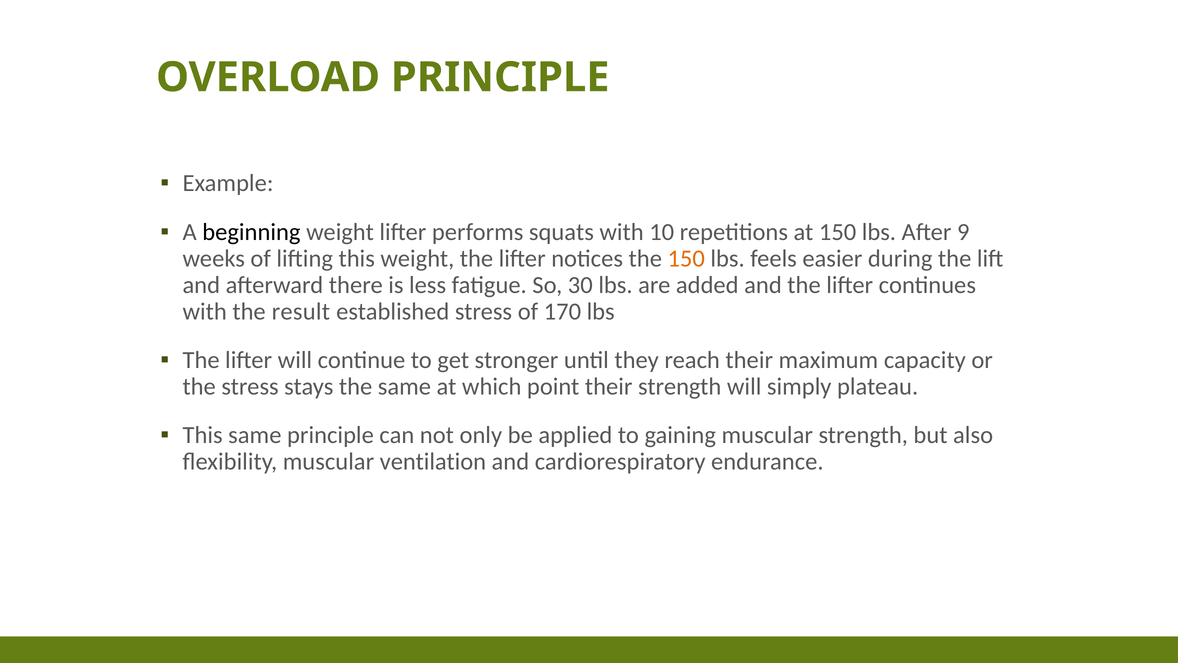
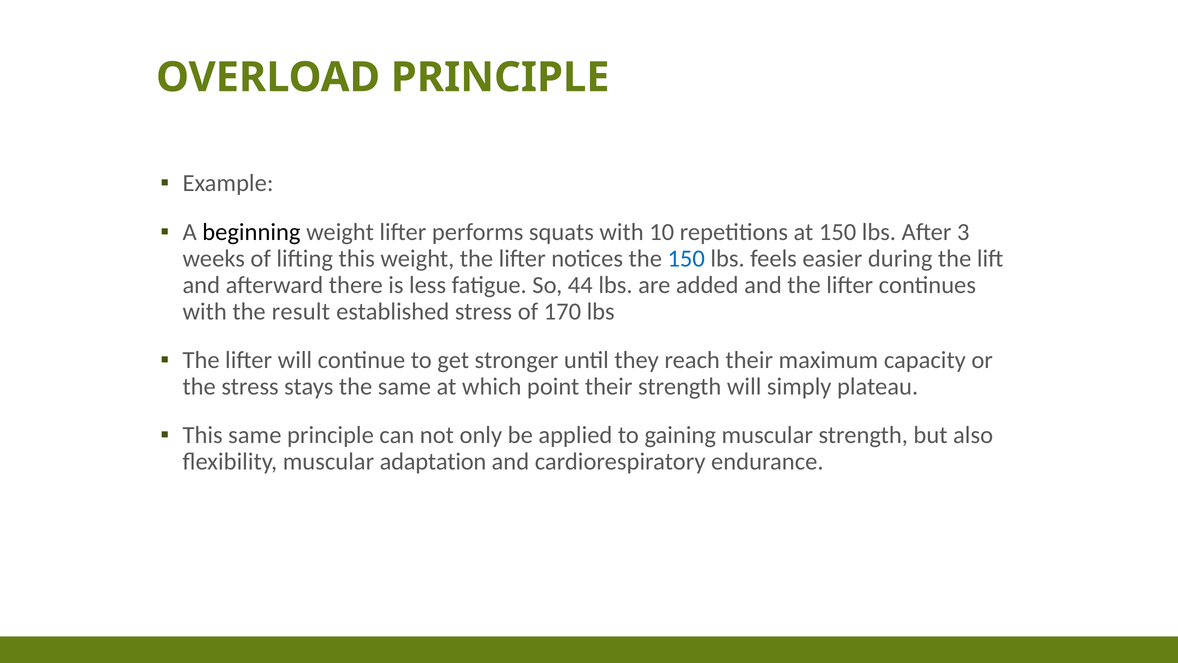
9: 9 -> 3 (963, 232)
150 colour: orange -> blue (686, 258)
30: 30 -> 44 (580, 285)
ventilation: ventilation -> adaptation (433, 462)
